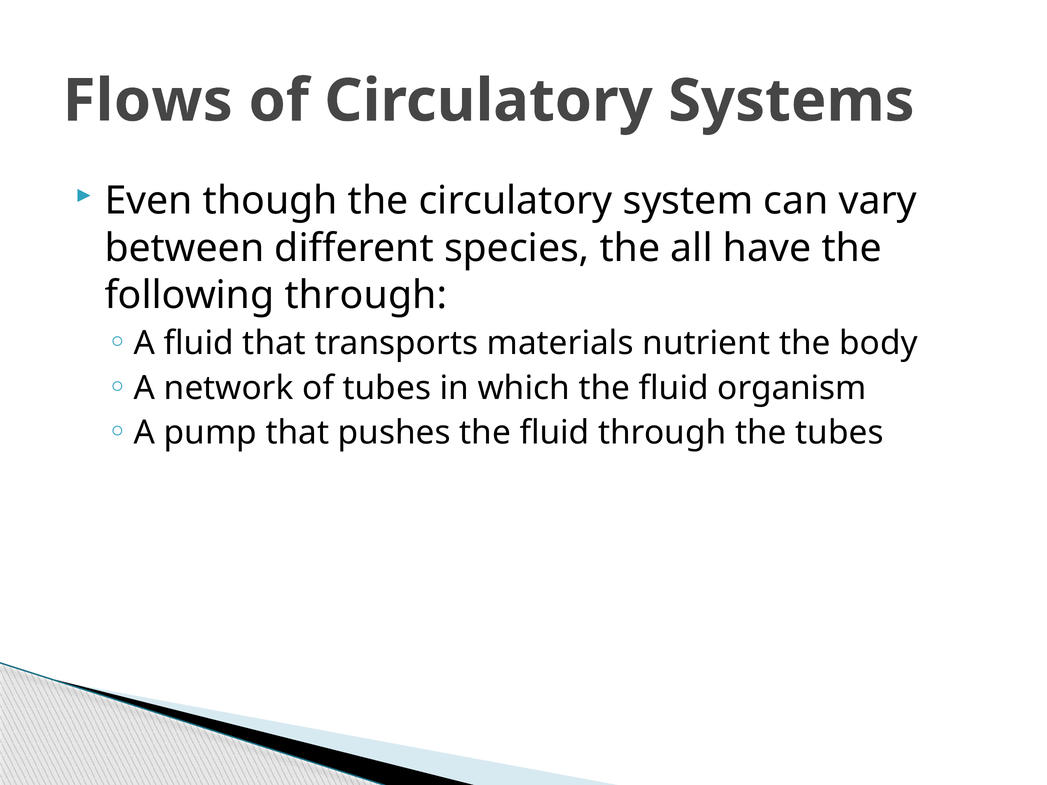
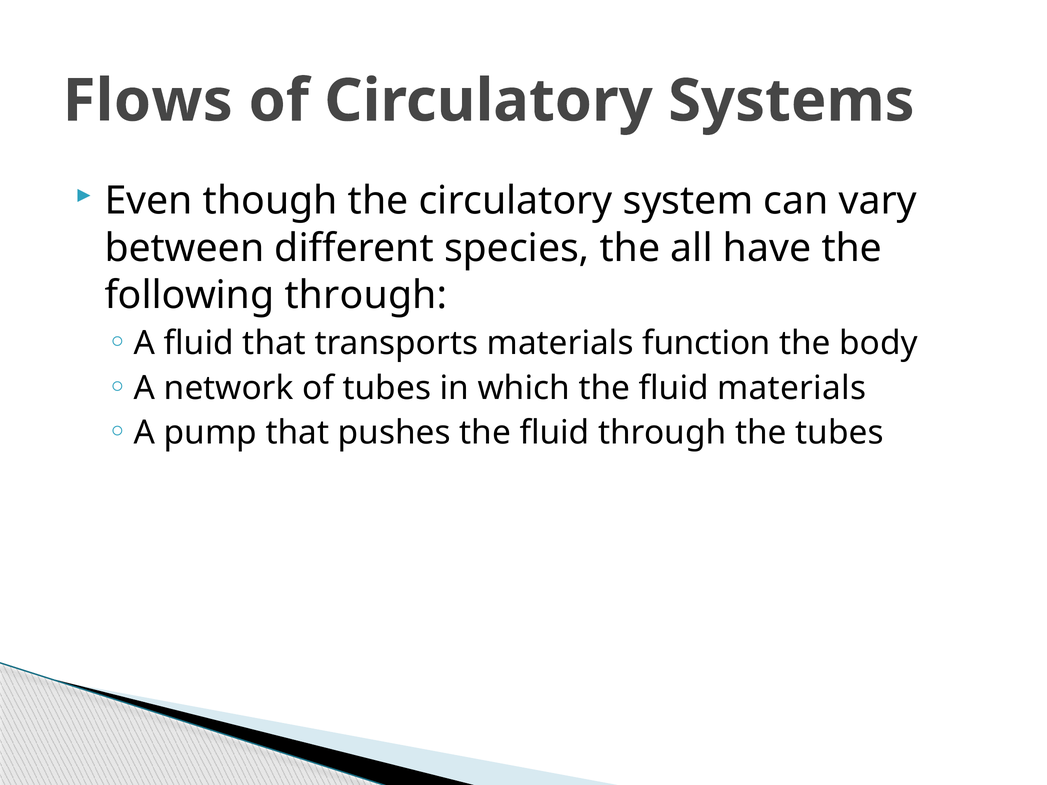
nutrient: nutrient -> function (706, 343)
fluid organism: organism -> materials (792, 388)
